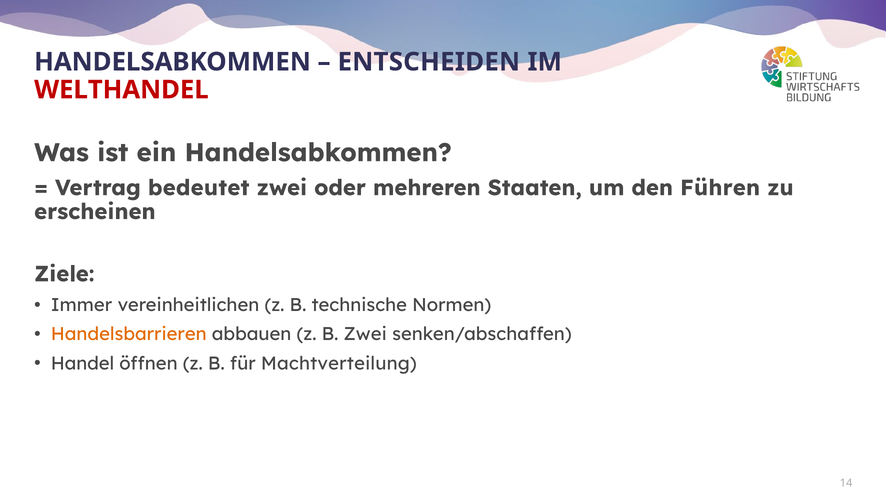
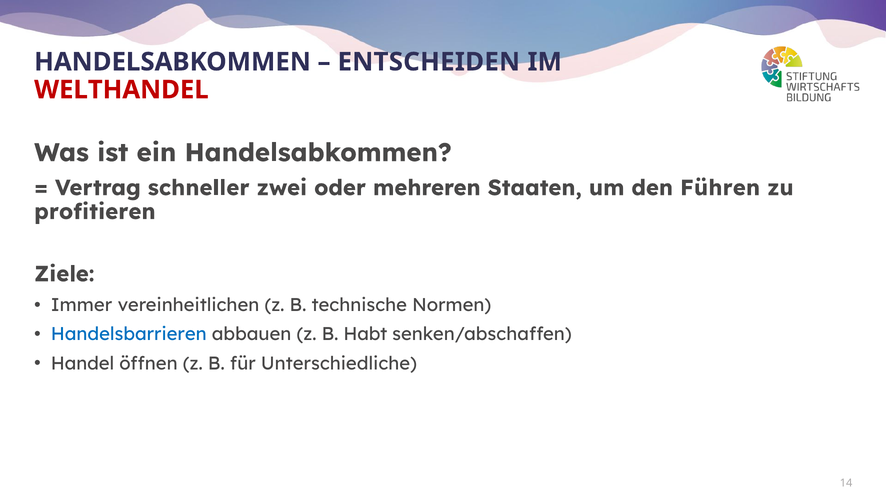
bedeutet: bedeutet -> schneller (199, 188)
erscheinen: erscheinen -> profitieren (95, 212)
Handelsbarrieren colour: orange -> blue (129, 335)
B Zwei: Zwei -> Habt (365, 335)
Machtverteilung: Machtverteilung -> Unterschiedliche (339, 364)
